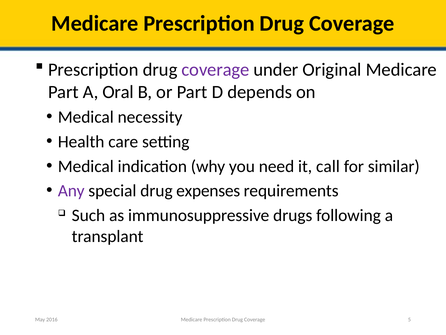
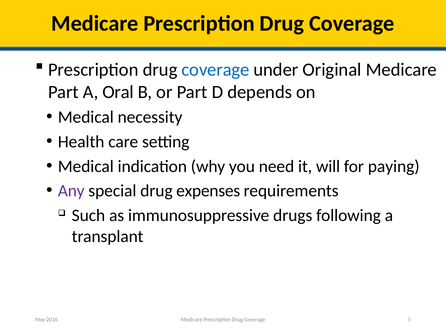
coverage colour: purple -> blue (215, 69)
call: call -> will (328, 166)
similar: similar -> paying (394, 166)
